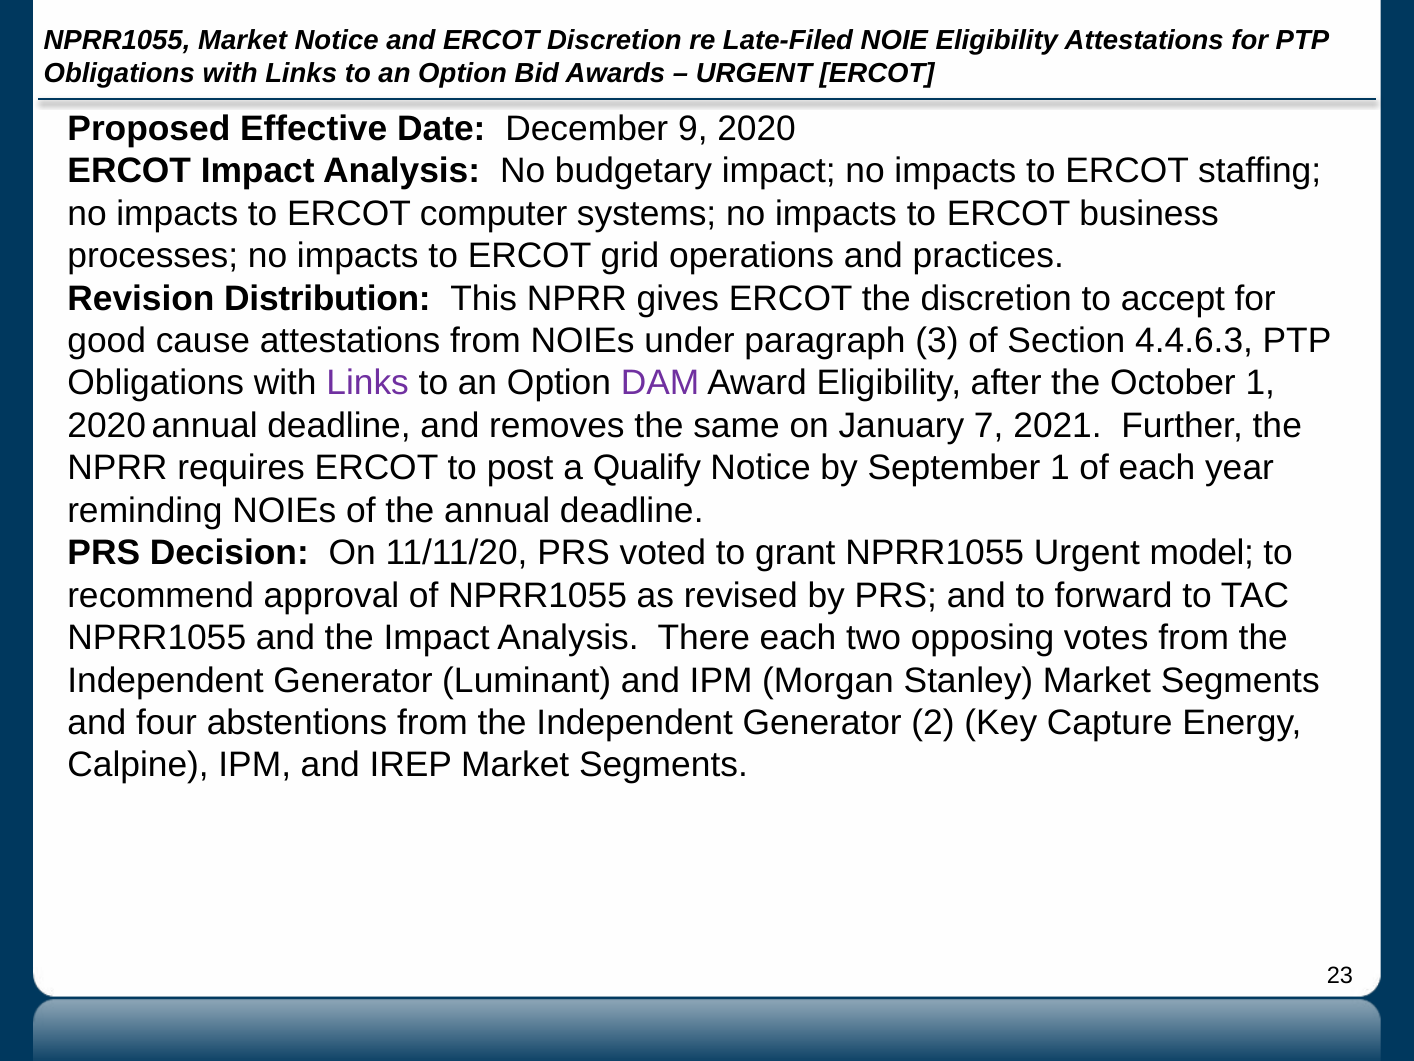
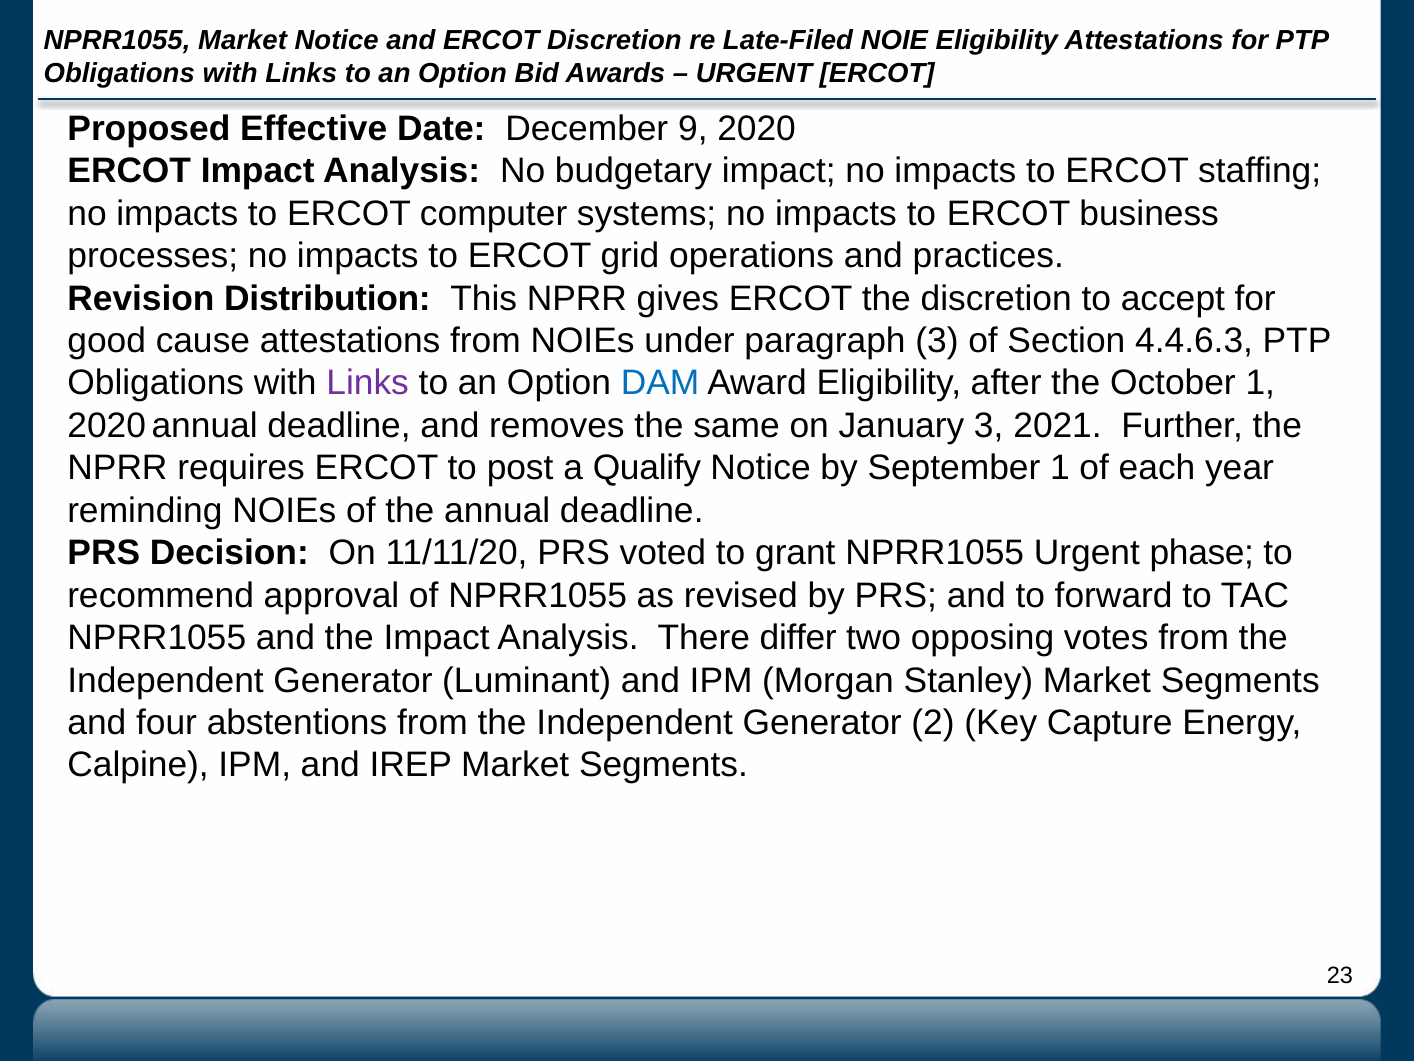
DAM colour: purple -> blue (660, 383)
January 7: 7 -> 3 (989, 426)
model: model -> phase (1202, 553)
There each: each -> differ (798, 638)
